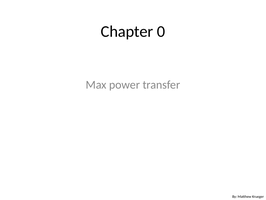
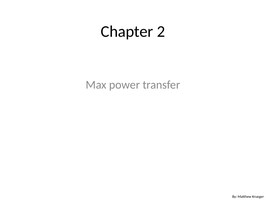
0: 0 -> 2 (161, 31)
